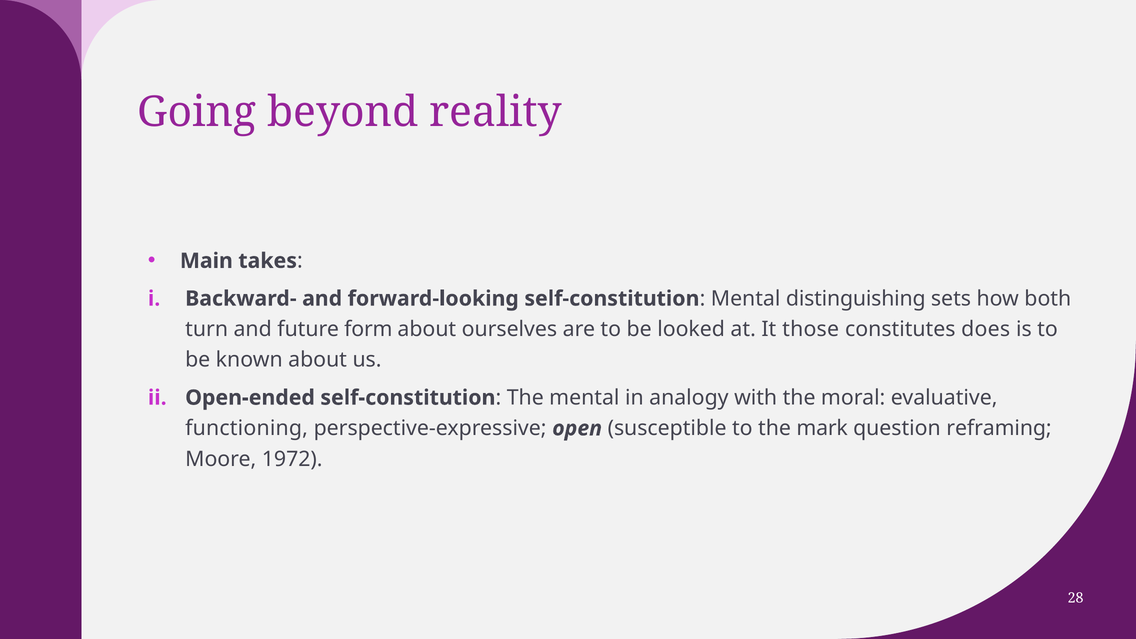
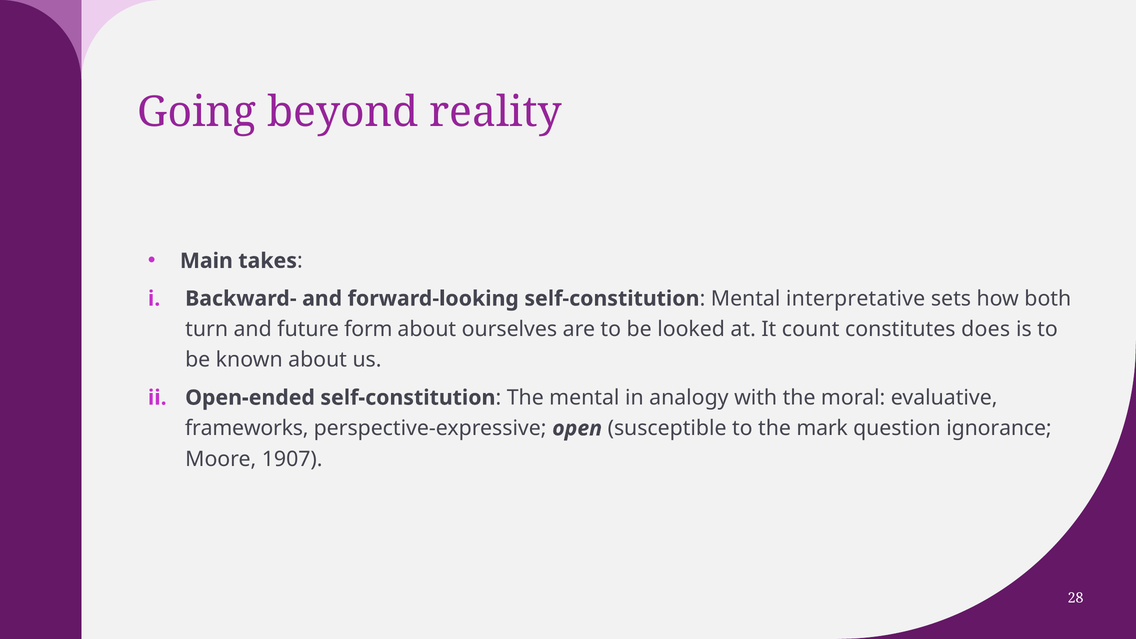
distinguishing: distinguishing -> interpretative (856, 299)
those: those -> count (811, 329)
functioning: functioning -> frameworks (247, 428)
reframing: reframing -> ignorance (999, 428)
1972: 1972 -> 1907 (292, 459)
